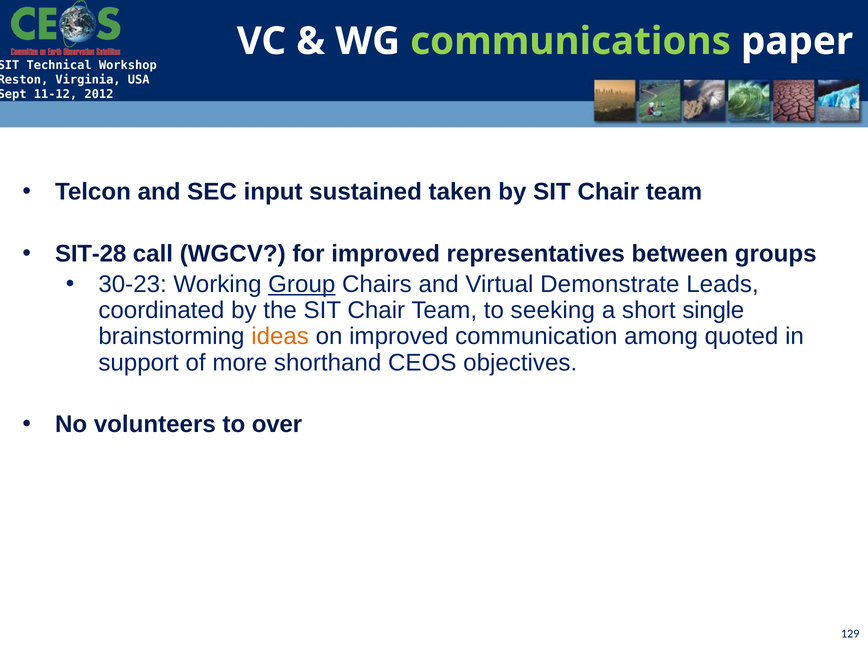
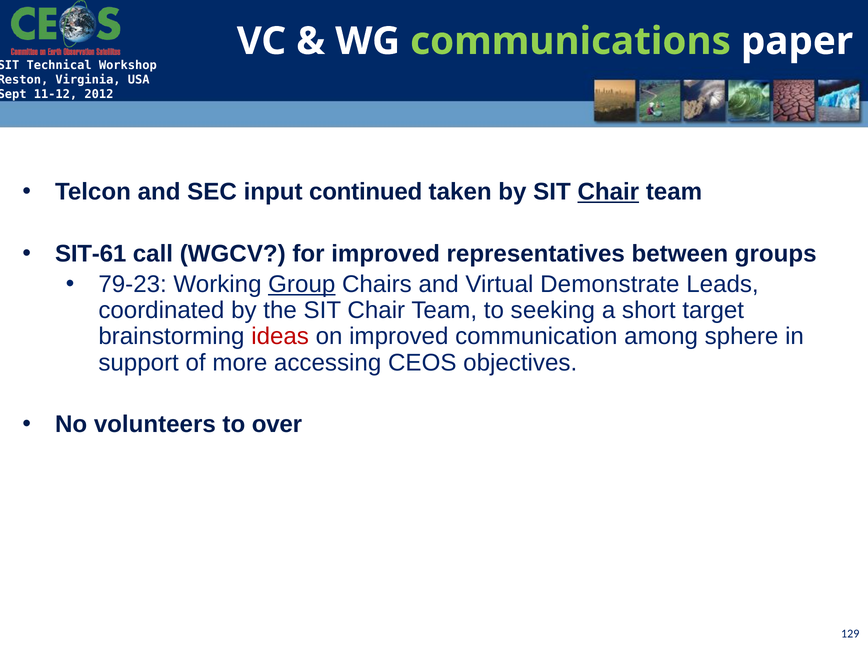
sustained: sustained -> continued (366, 192)
Chair underline: none -> present (608, 192)
SIT-28: SIT-28 -> SIT-61 (91, 254)
30-23: 30-23 -> 79-23 (133, 284)
single: single -> target (713, 310)
ideas colour: orange -> red (280, 337)
quoted: quoted -> sphere (742, 337)
shorthand: shorthand -> accessing (328, 363)
